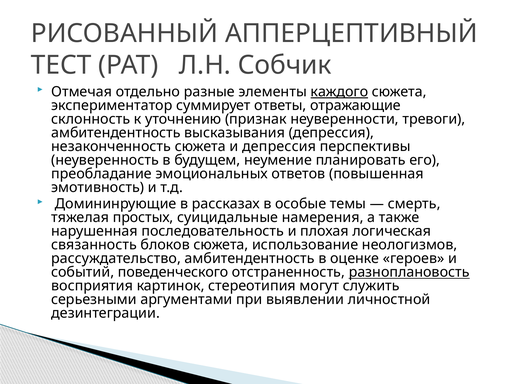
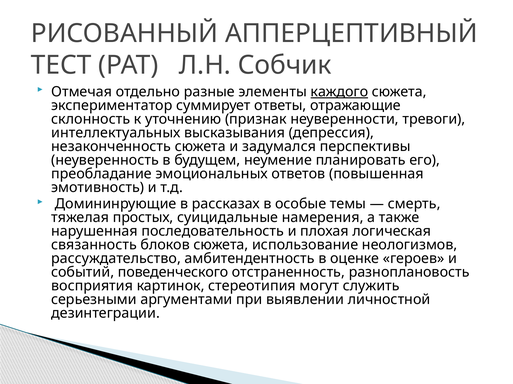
амбитендентность: амбитендентность -> интеллектуальных (116, 133)
и депрессия: депрессия -> задумался (279, 147)
разноплановость underline: present -> none (409, 273)
